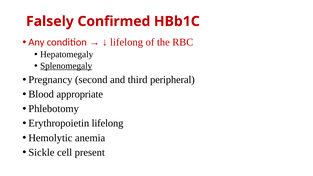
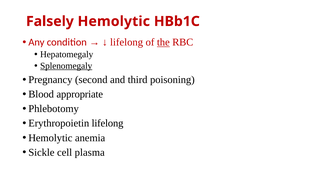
Falsely Confirmed: Confirmed -> Hemolytic (114, 21)
the underline: none -> present (163, 42)
peripheral: peripheral -> poisoning (172, 80)
present: present -> plasma (90, 152)
